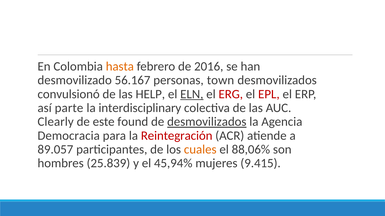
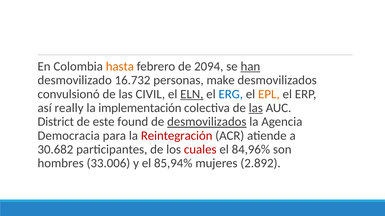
2016: 2016 -> 2094 (209, 67)
han underline: none -> present (250, 67)
56.167: 56.167 -> 16.732 (133, 80)
town: town -> make (221, 80)
HELP: HELP -> CIVIL (150, 94)
ERG colour: red -> blue (231, 94)
EPL colour: red -> orange (269, 94)
parte: parte -> really (69, 108)
interdisciplinary: interdisciplinary -> implementación (140, 108)
las underline: none -> present (256, 108)
Clearly: Clearly -> District (56, 122)
89.057: 89.057 -> 30.682 (55, 150)
cuales colour: orange -> red (200, 150)
88,06%: 88,06% -> 84,96% (251, 150)
25.839: 25.839 -> 33.006 (108, 164)
45,94%: 45,94% -> 85,94% (173, 164)
9.415: 9.415 -> 2.892 (261, 164)
